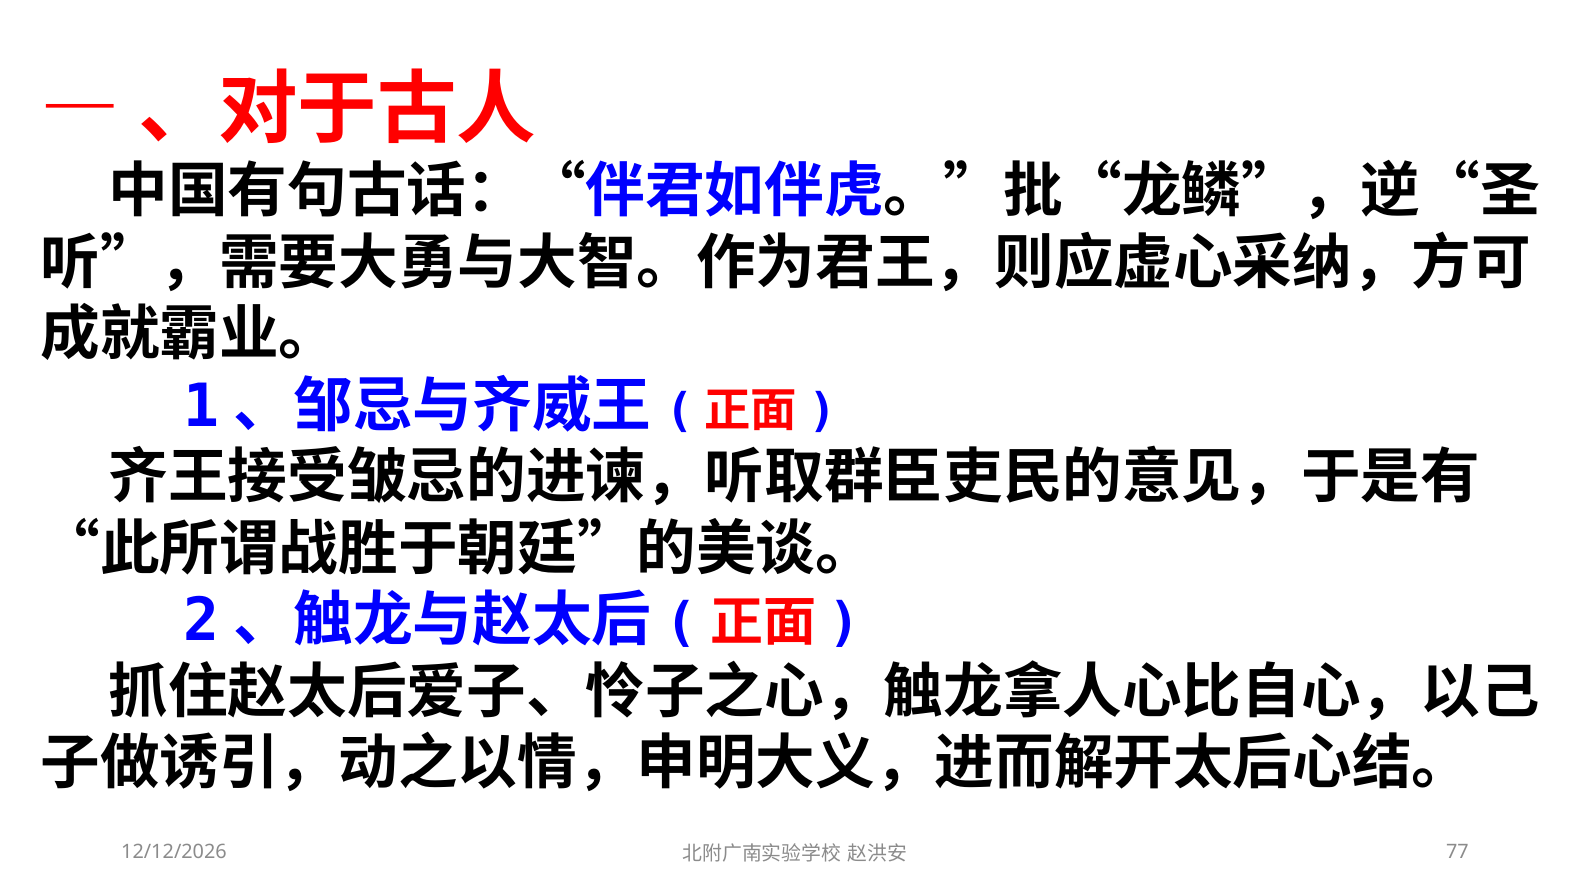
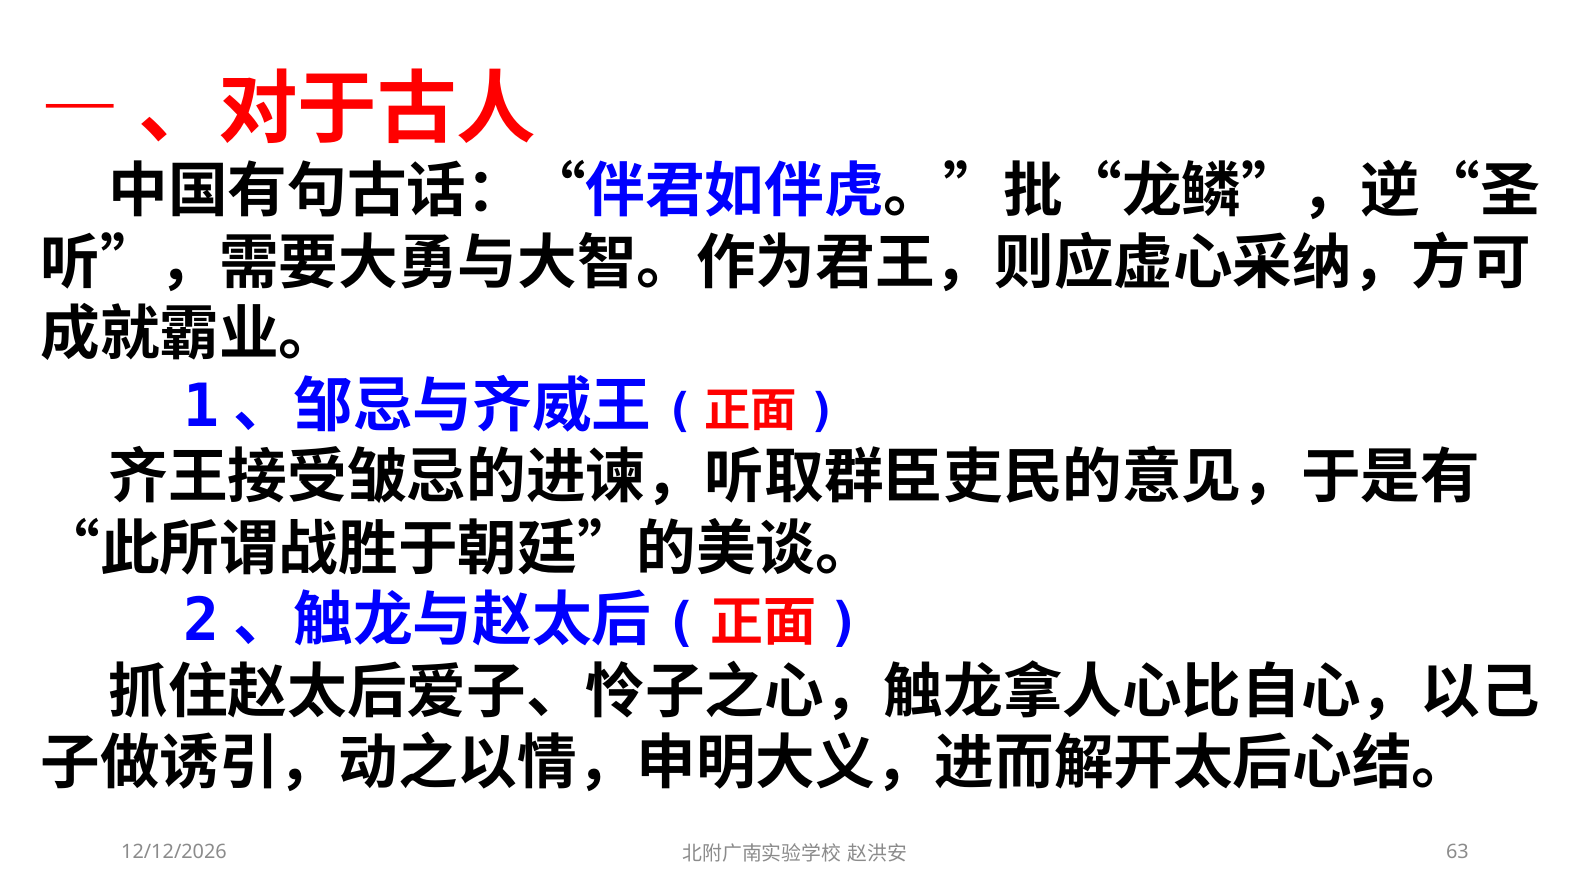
77: 77 -> 63 (1457, 853)
